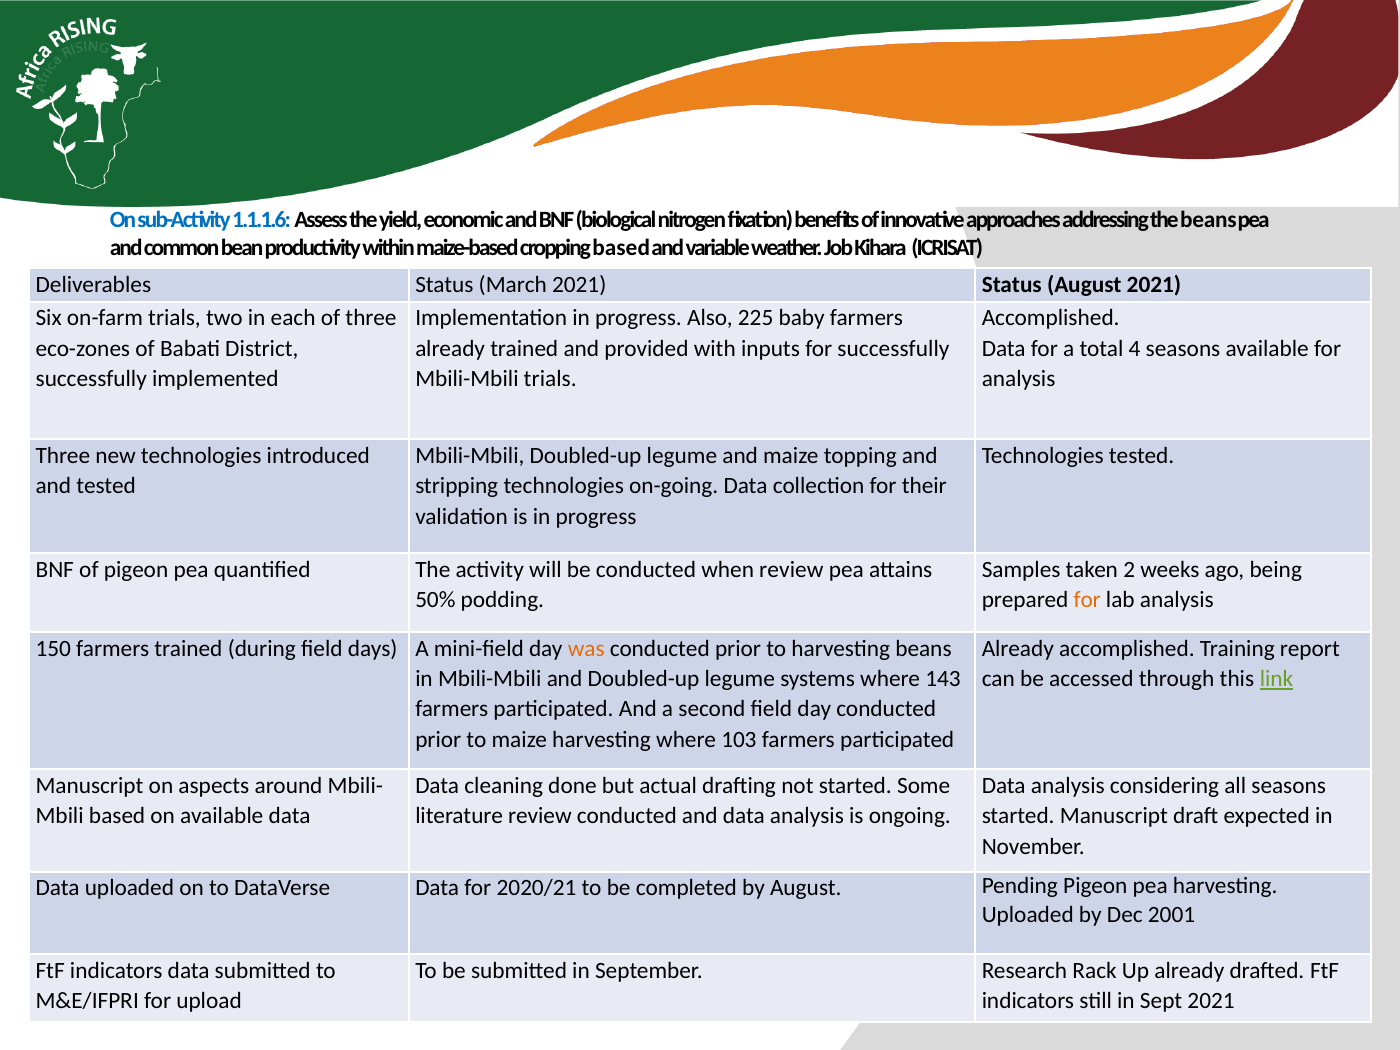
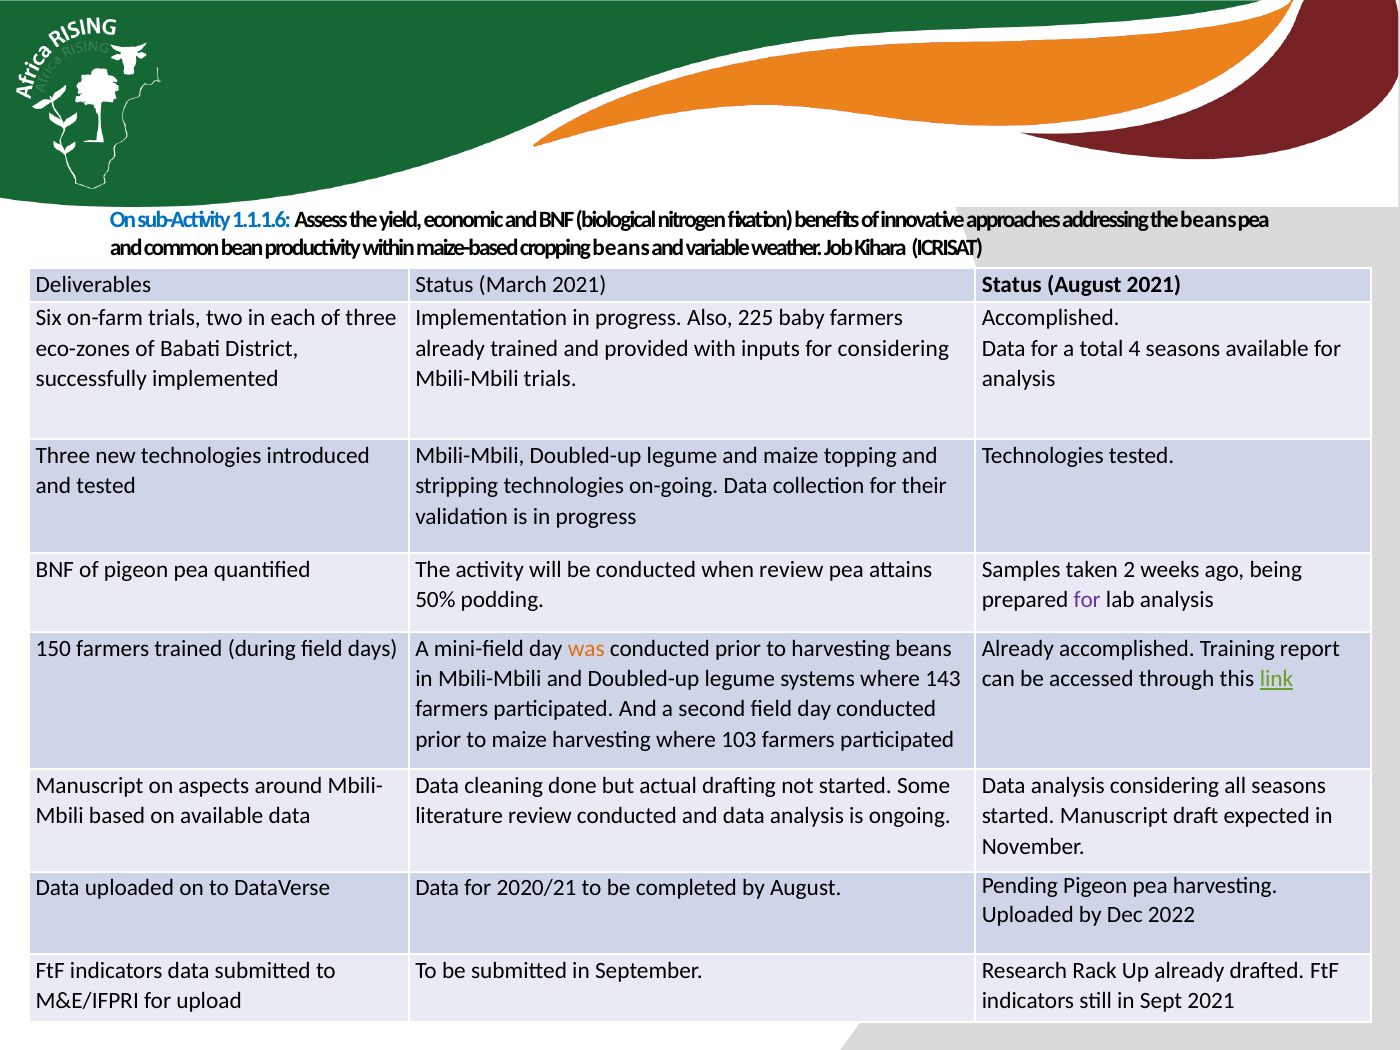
cropping based: based -> beans (621, 248)
for successfully: successfully -> considering (893, 349)
for colour: orange -> purple (1087, 600)
2001: 2001 -> 2022 (1172, 915)
